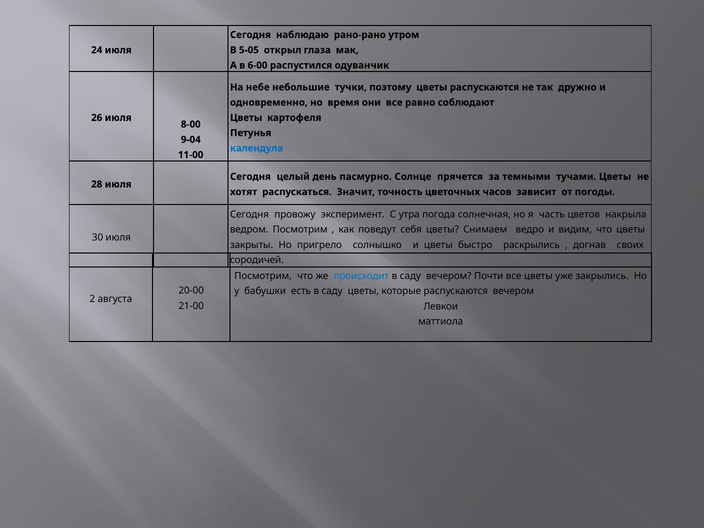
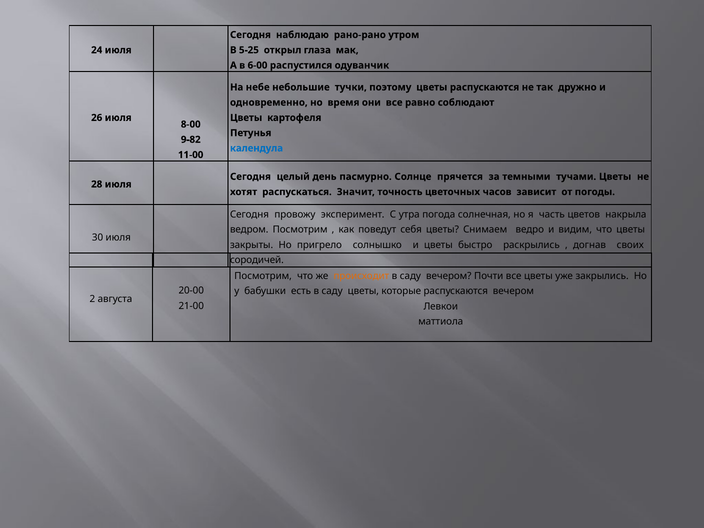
5-05: 5-05 -> 5-25 (249, 50)
9-04: 9-04 -> 9-82 (191, 140)
происходит colour: blue -> orange (361, 276)
